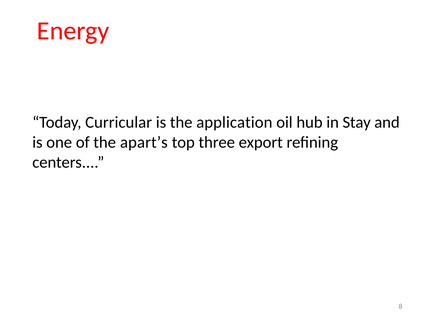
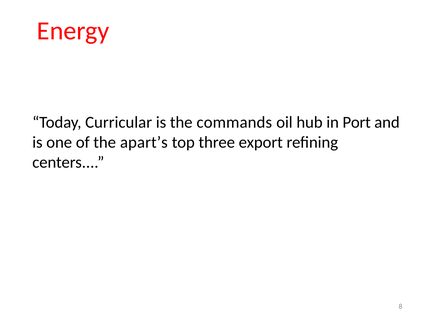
application: application -> commands (234, 123)
Stay: Stay -> Port (357, 123)
